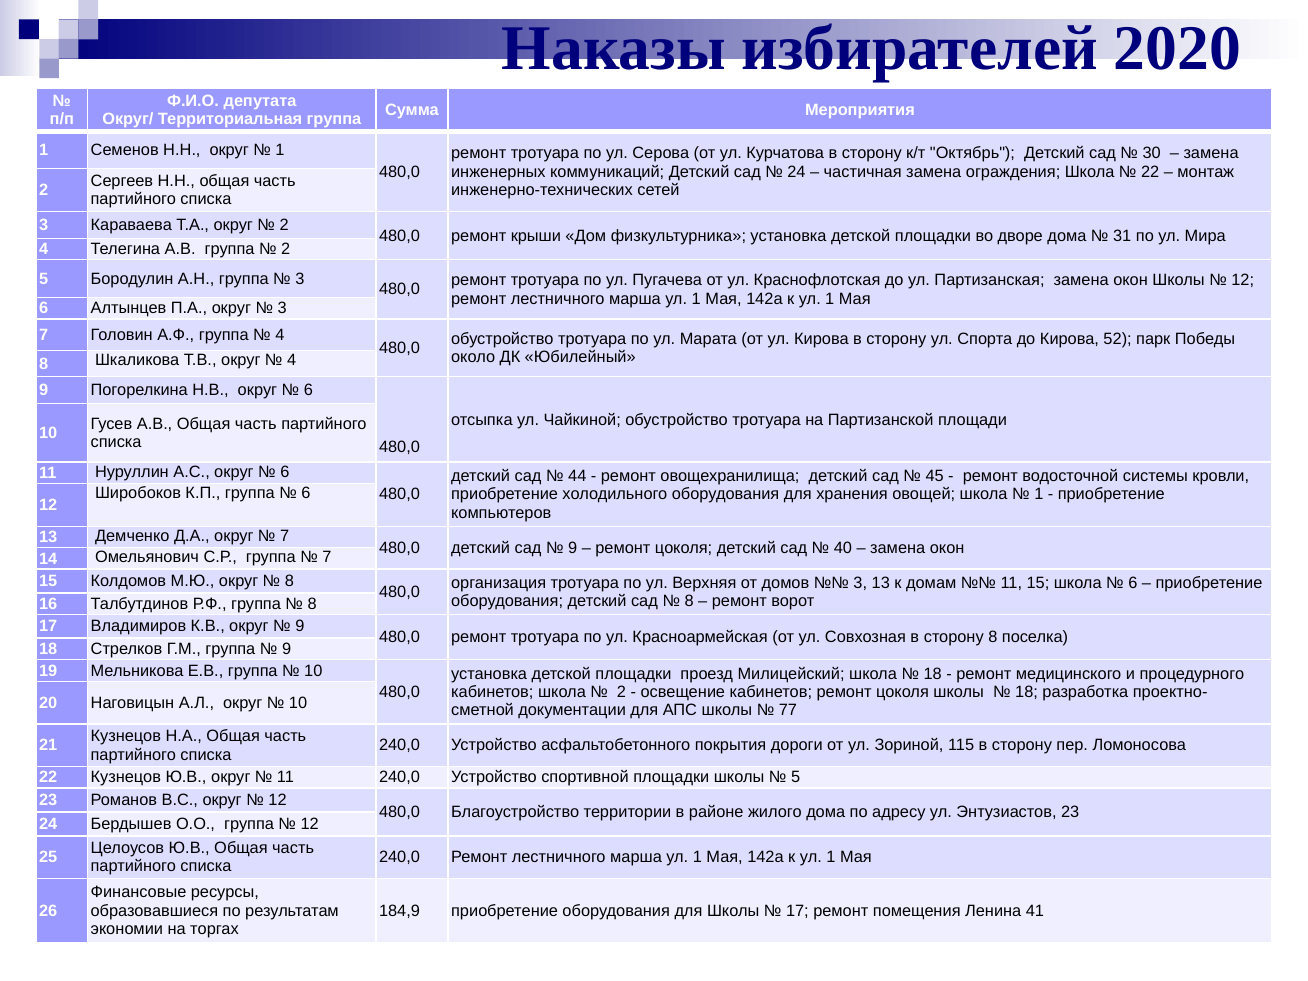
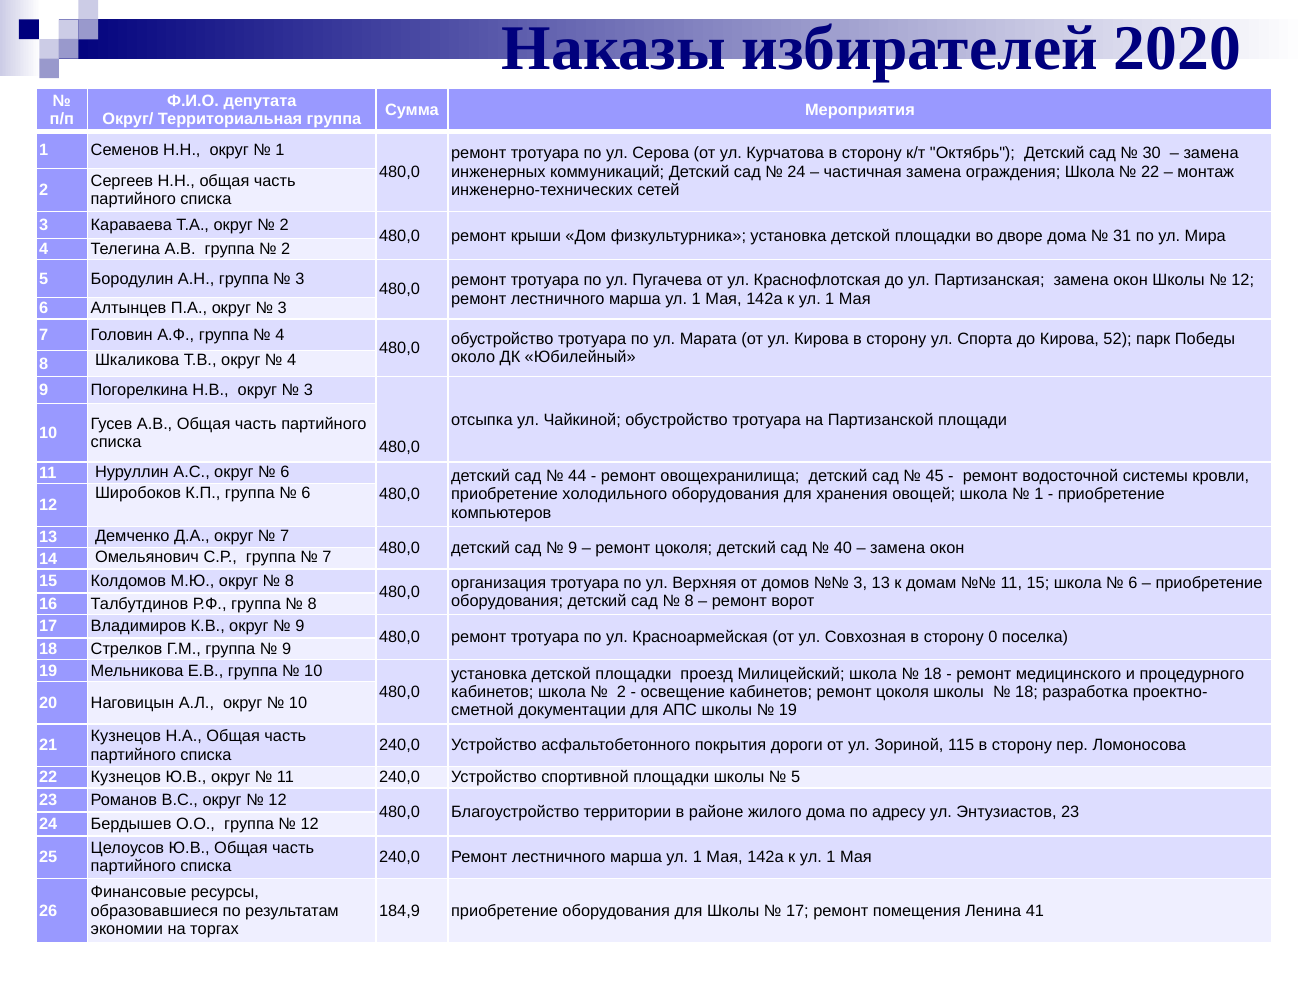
6: 6 -> 3 (308, 390)
сторону 8: 8 -> 0 (993, 637)
77: 77 -> 19 (788, 710)
